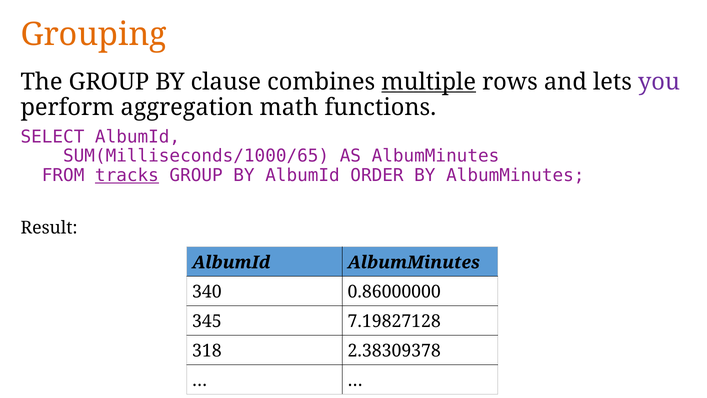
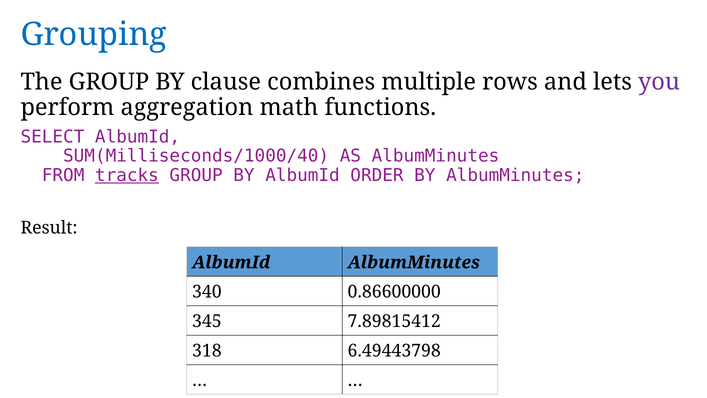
Grouping colour: orange -> blue (94, 34)
multiple underline: present -> none (429, 82)
SUM(Milliseconds/1000/65: SUM(Milliseconds/1000/65 -> SUM(Milliseconds/1000/40 (196, 156)
0.86000000: 0.86000000 -> 0.86600000 (394, 292)
7.19827128: 7.19827128 -> 7.89815412 (394, 321)
2.38309378: 2.38309378 -> 6.49443798 (394, 351)
